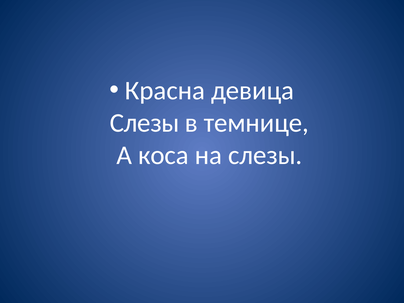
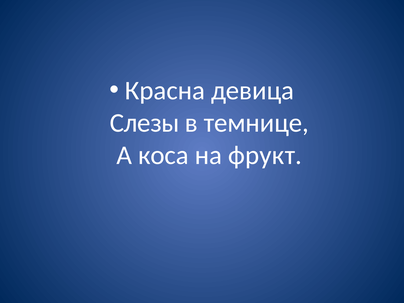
на слезы: слезы -> фрукт (265, 155)
